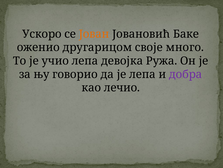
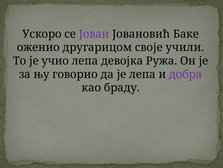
Јован colour: orange -> purple (94, 34)
много: много -> учили (185, 47)
лечио: лечио -> браду (122, 87)
